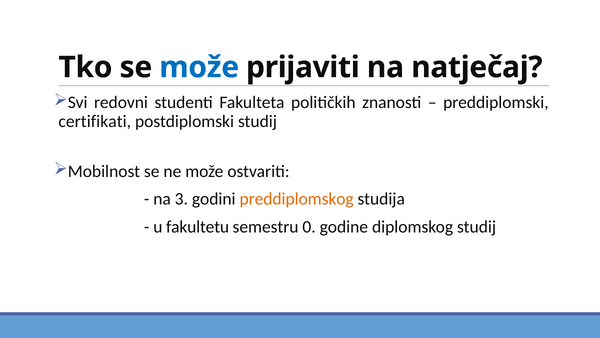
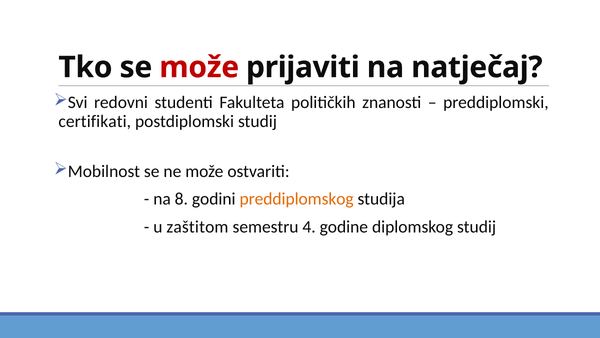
može colour: blue -> red (199, 67)
3: 3 -> 8 (181, 199)
fakultetu: fakultetu -> zaštitom (197, 227)
0: 0 -> 4 (309, 227)
